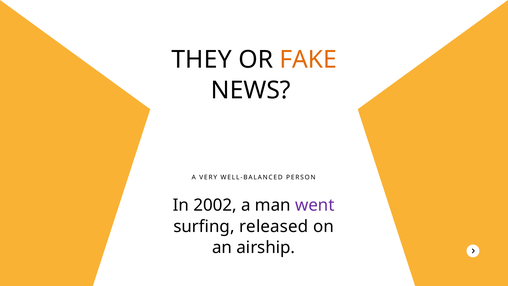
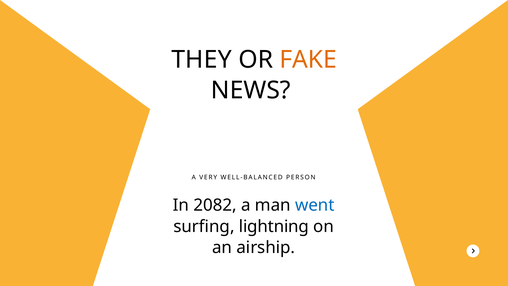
2002: 2002 -> 2082 (215, 205)
went colour: purple -> blue (315, 205)
released: released -> lightning (274, 226)
